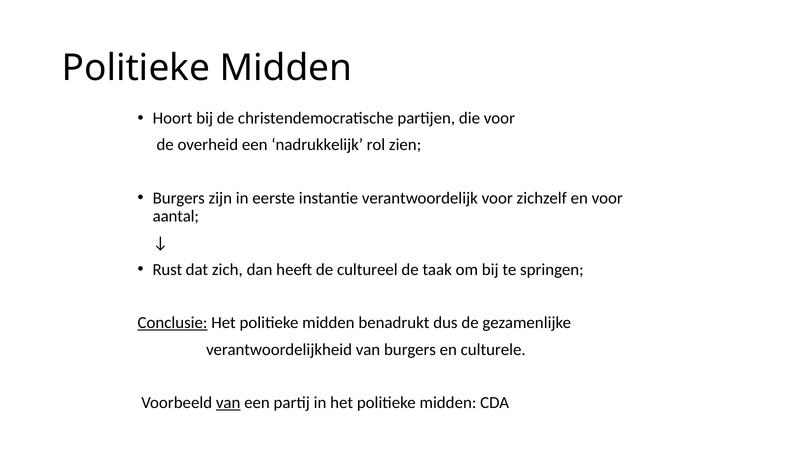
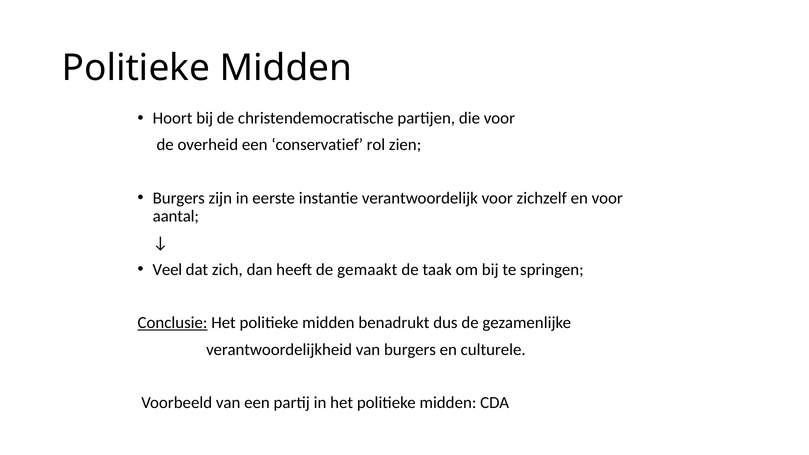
nadrukkelijk: nadrukkelijk -> conservatief (317, 145)
Rust: Rust -> Veel (167, 270)
cultureel: cultureel -> gemaakt (367, 270)
van underline: present -> none (228, 403)
